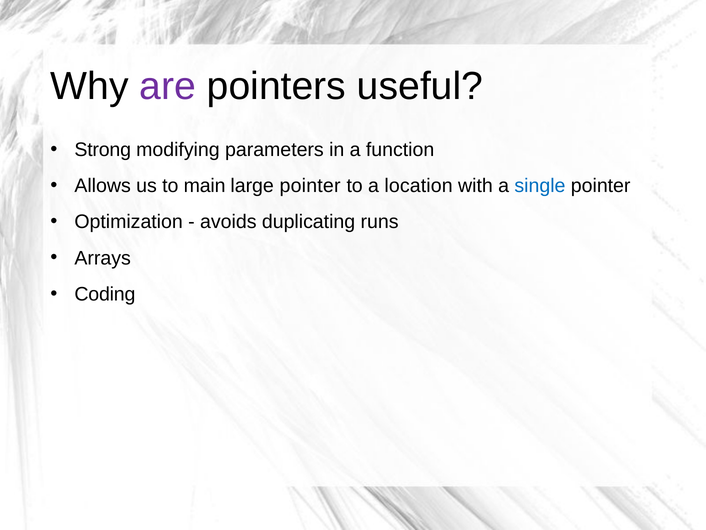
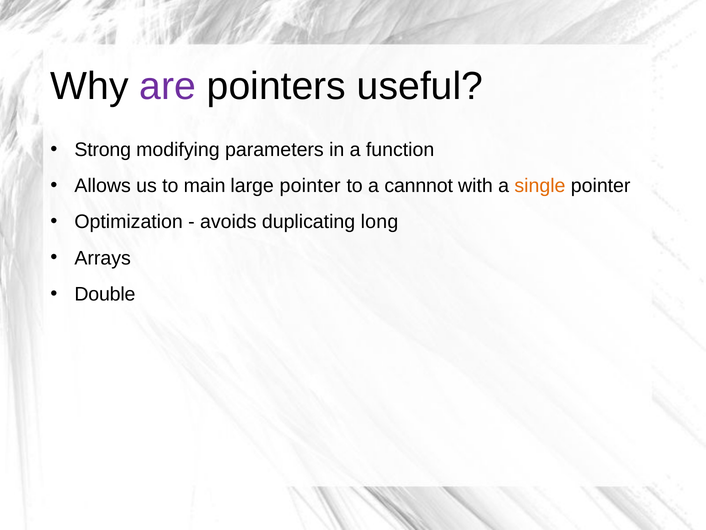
location: location -> cannnot (419, 186)
single colour: blue -> orange (540, 186)
runs: runs -> long (379, 222)
Coding: Coding -> Double (105, 294)
